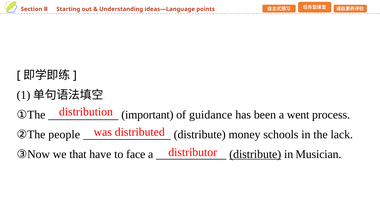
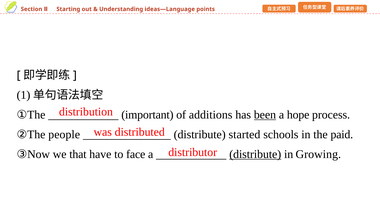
guidance: guidance -> additions (211, 115)
been underline: none -> present (265, 115)
went: went -> hope (298, 115)
money: money -> started (244, 134)
lack: lack -> paid (342, 134)
Musician: Musician -> Growing (318, 154)
